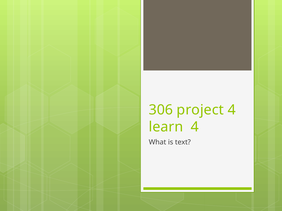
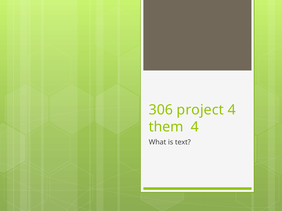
learn: learn -> them (166, 127)
